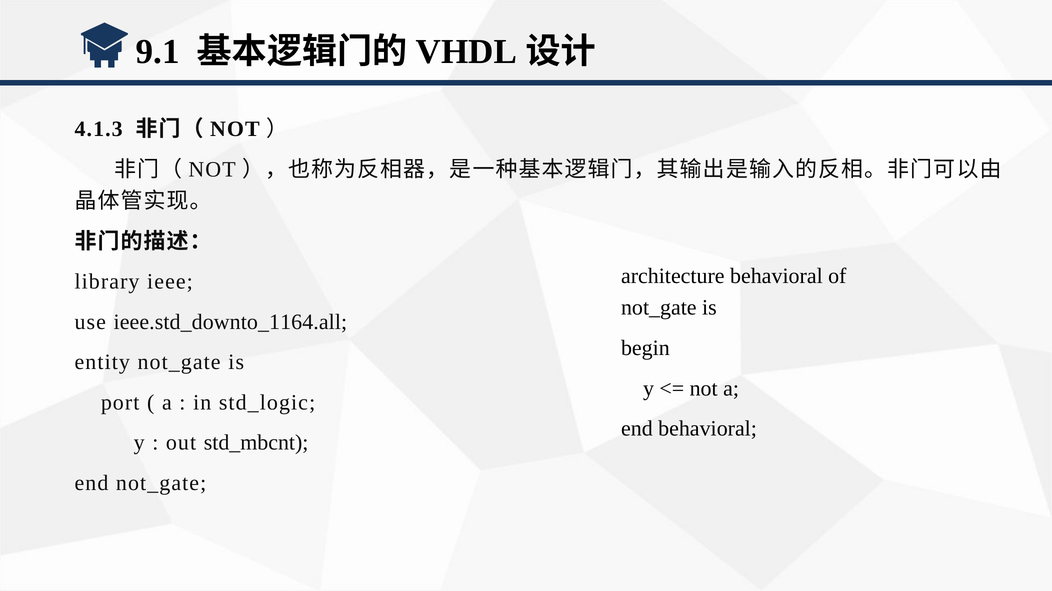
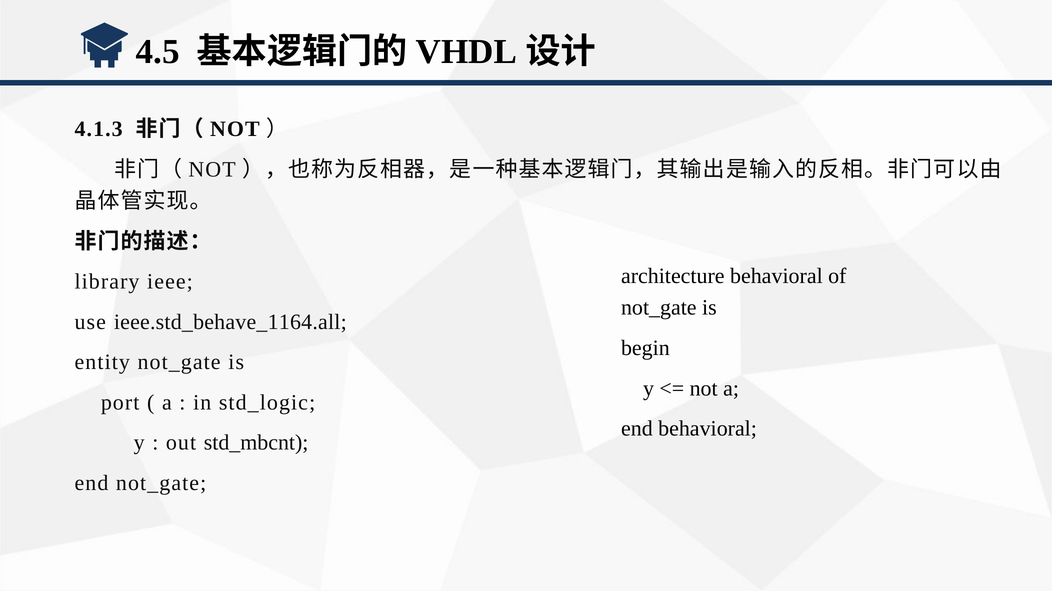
9.1: 9.1 -> 4.5 (158, 52)
ieee.std_downto_1164.all: ieee.std_downto_1164.all -> ieee.std_behave_1164.all (230, 322)
